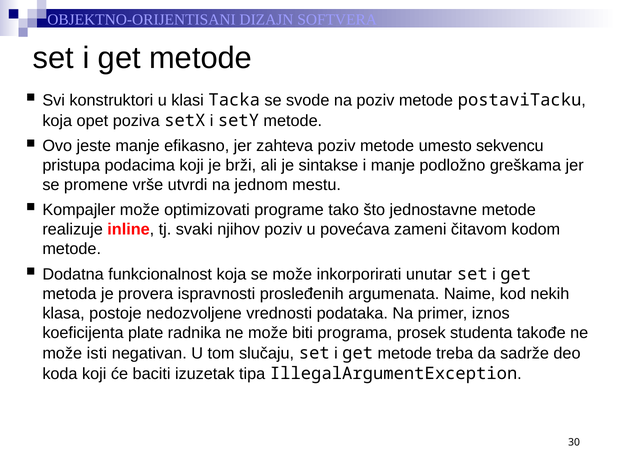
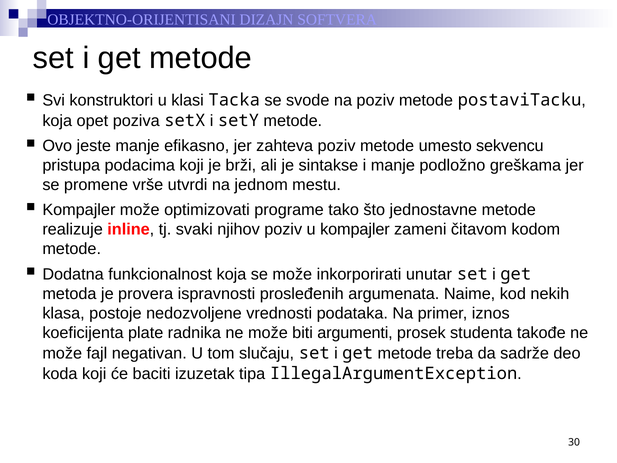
u povećava: povećava -> kompajler (355, 229)
programa: programa -> argumenti (355, 333)
isti: isti -> fajl (97, 353)
